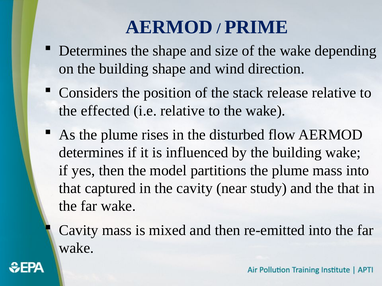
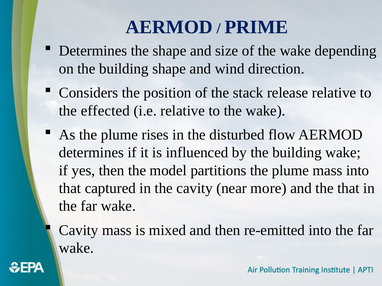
study: study -> more (269, 189)
